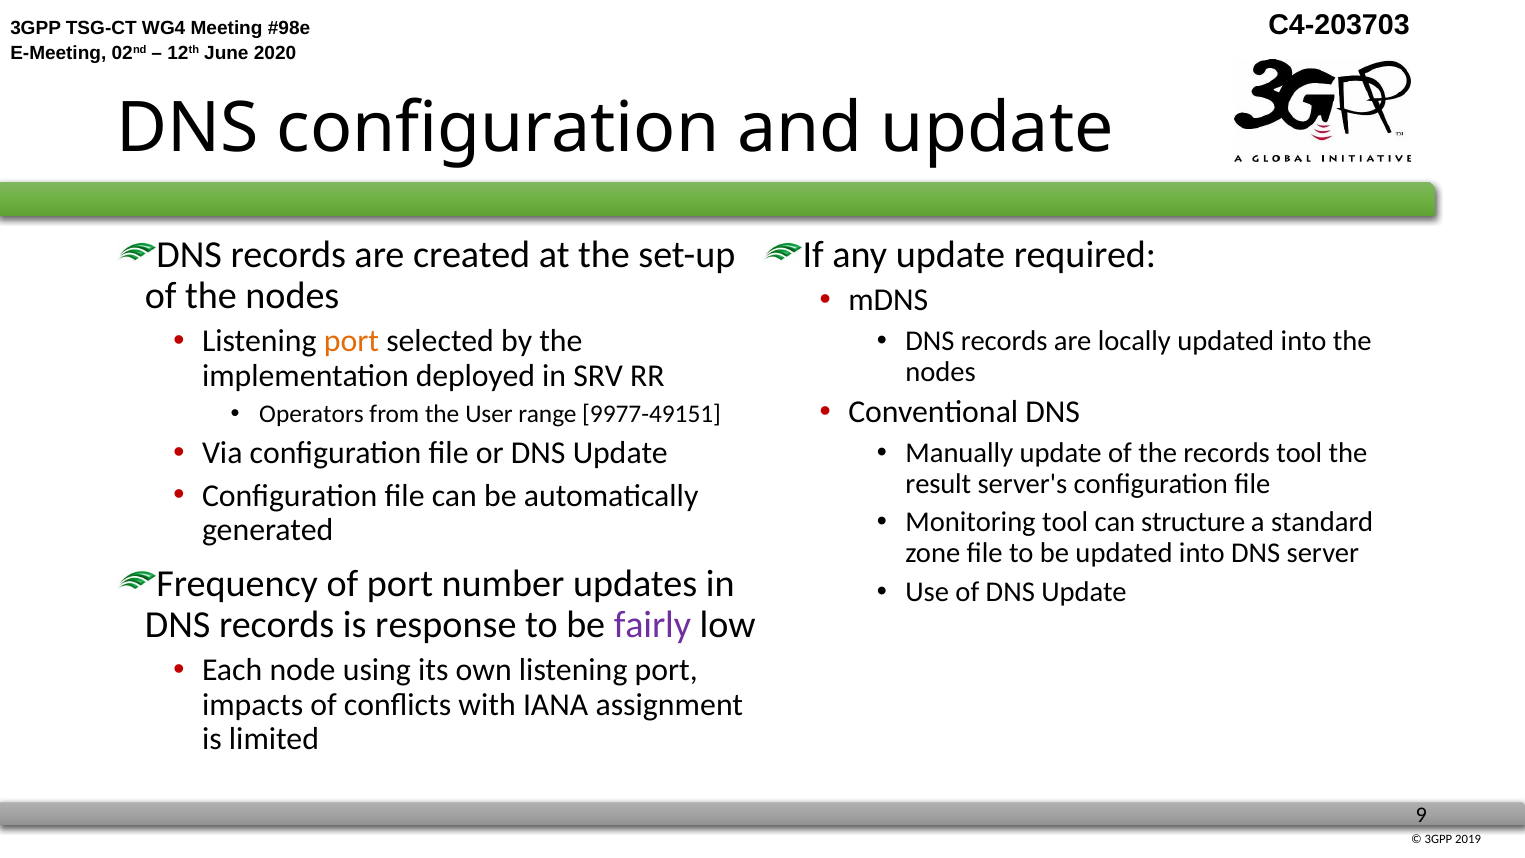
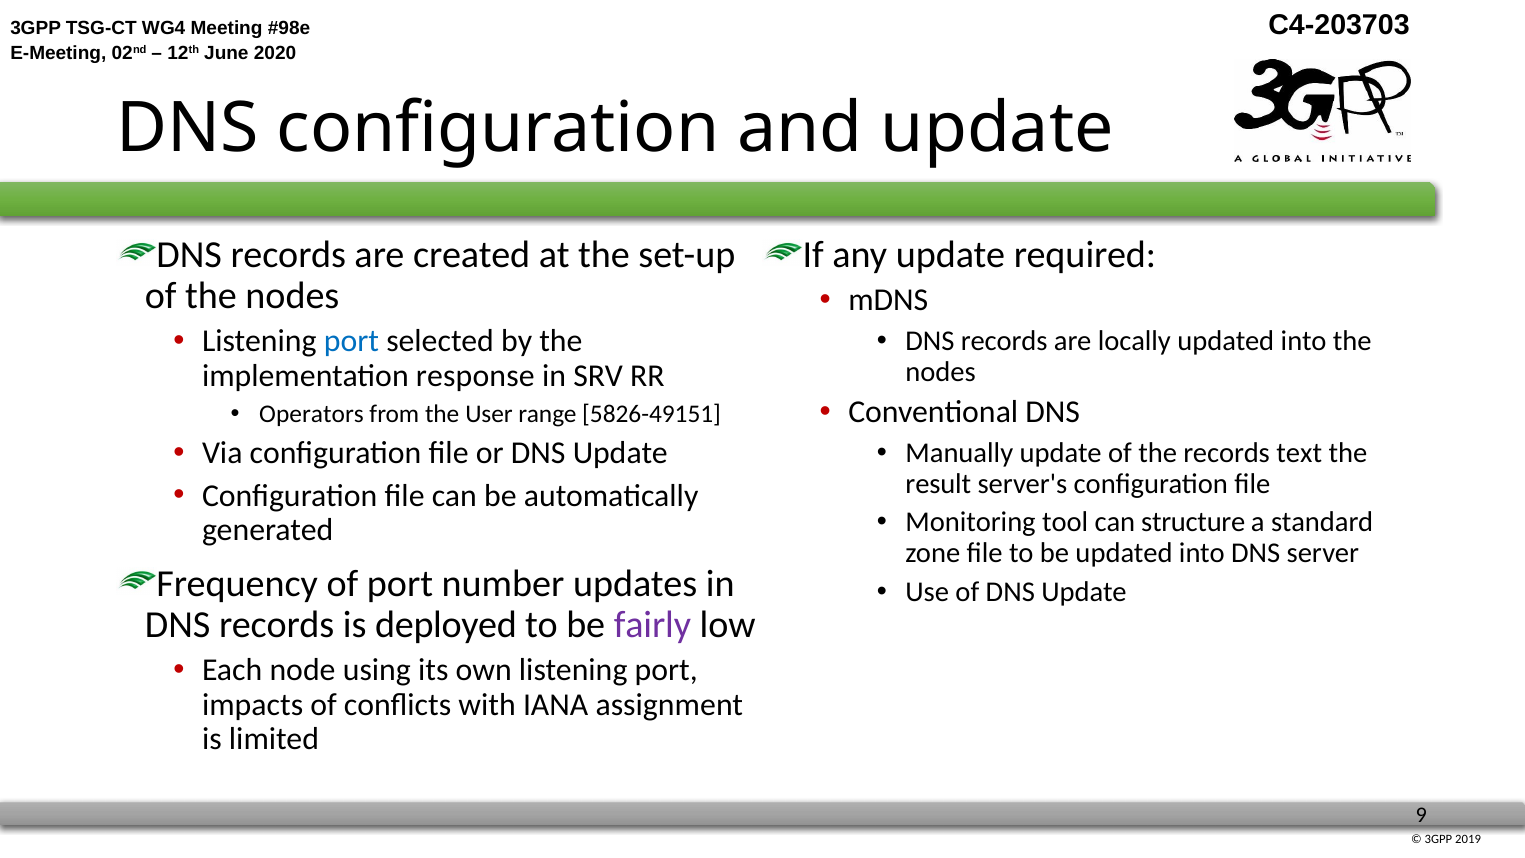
port colour: orange -> blue (351, 341)
deployed: deployed -> response (475, 376)
9977-49151: 9977-49151 -> 5826-49151 (652, 414)
records tool: tool -> text (1299, 453)
response: response -> deployed (446, 624)
